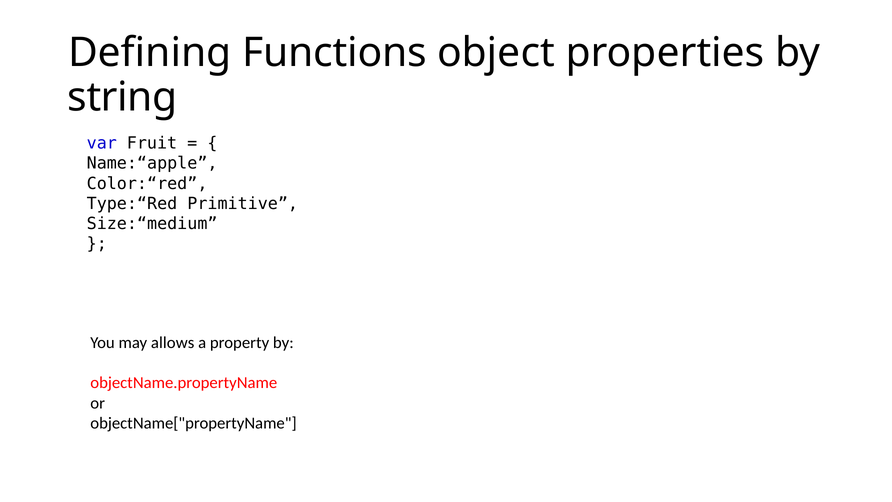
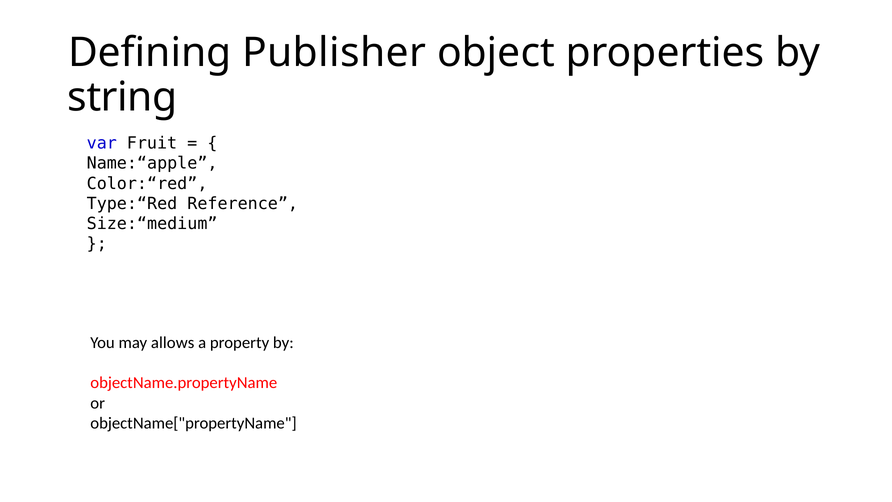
Functions: Functions -> Publisher (334, 53)
Primitive: Primitive -> Reference (243, 204)
